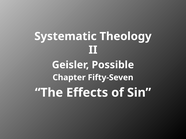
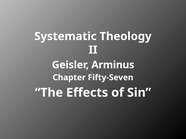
Possible: Possible -> Arminus (113, 65)
